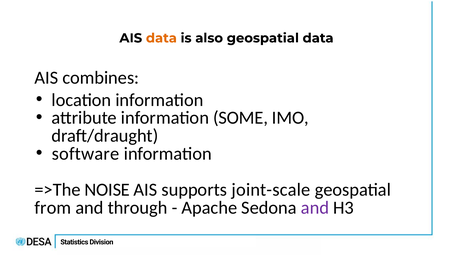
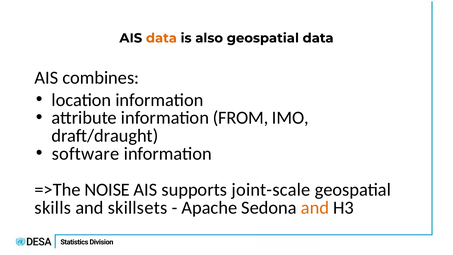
SOME: SOME -> FROM (241, 118)
from: from -> skills (53, 207)
through: through -> skillsets (138, 207)
and colour: purple -> orange (315, 207)
